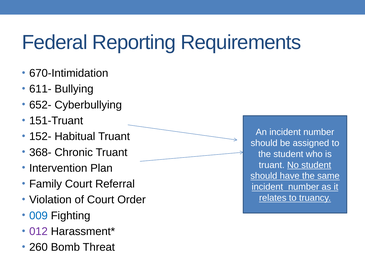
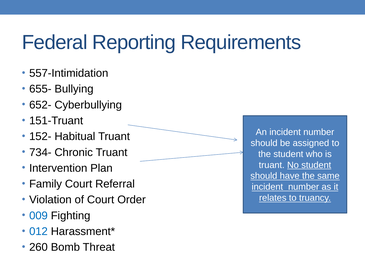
670-Intimidation: 670-Intimidation -> 557-Intimidation (69, 73)
611-: 611- -> 655- (40, 89)
368-: 368- -> 734- (40, 152)
012 colour: purple -> blue (38, 231)
